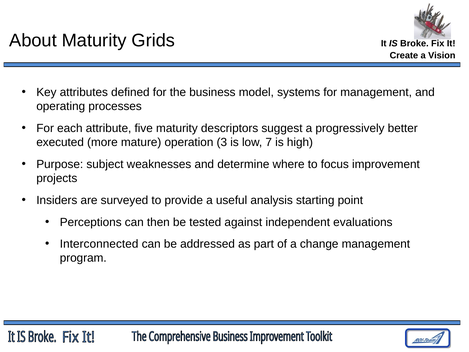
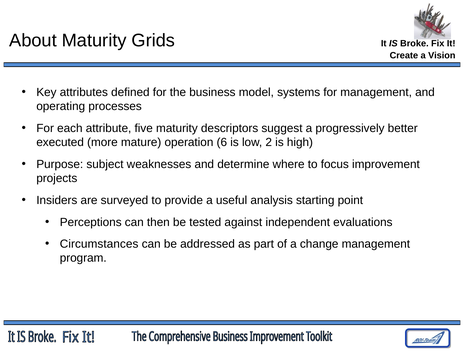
3: 3 -> 6 (222, 142)
7: 7 -> 2 (269, 142)
Interconnected: Interconnected -> Circumstances (99, 244)
